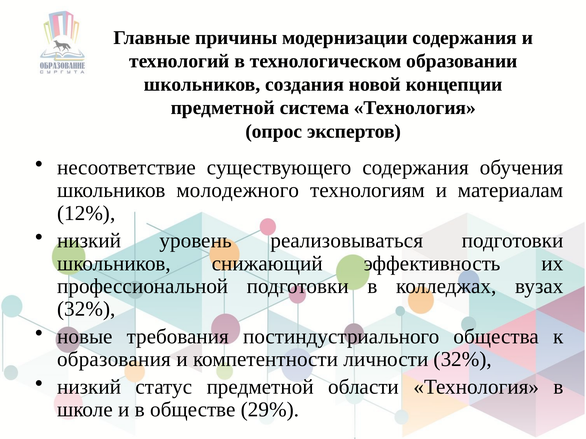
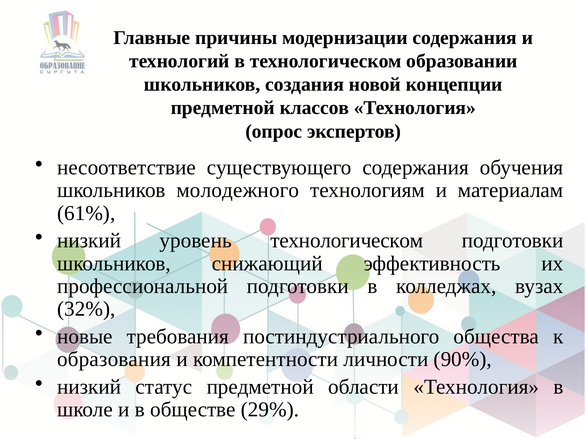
система: система -> классов (314, 108)
12%: 12% -> 61% (86, 213)
уровень реализовываться: реализовываться -> технологическом (347, 241)
личности 32%: 32% -> 90% (463, 360)
